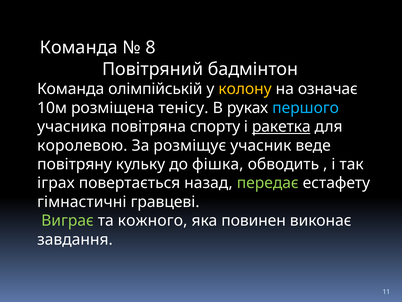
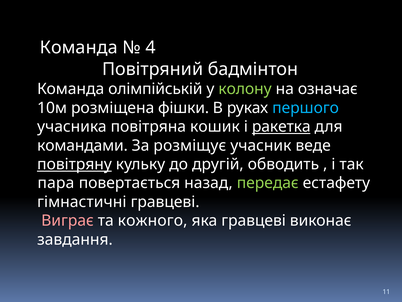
8: 8 -> 4 (150, 48)
колону colour: yellow -> light green (245, 89)
тенісу: тенісу -> фішки (184, 108)
спорту: спорту -> кошик (215, 126)
королевою: королевою -> командами (82, 145)
повітряну underline: none -> present (75, 164)
фішка: фішка -> другій (218, 164)
іграх: іграх -> пара (56, 183)
Виграє colour: light green -> pink (67, 220)
яка повинен: повинен -> гравцеві (254, 220)
